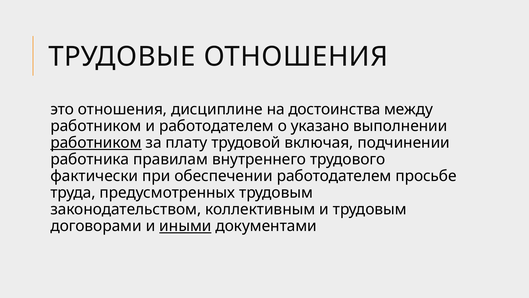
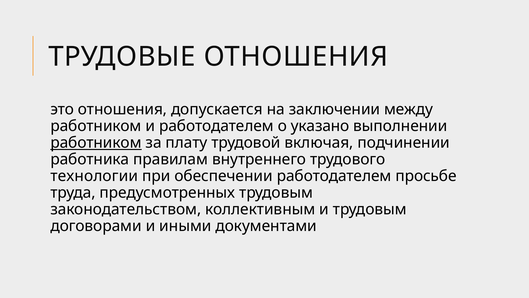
дисциплине: дисциплине -> допускается (217, 109)
достоинства: достоинства -> заключении (334, 109)
фактически: фактически -> технологии (94, 176)
иными underline: present -> none (185, 226)
